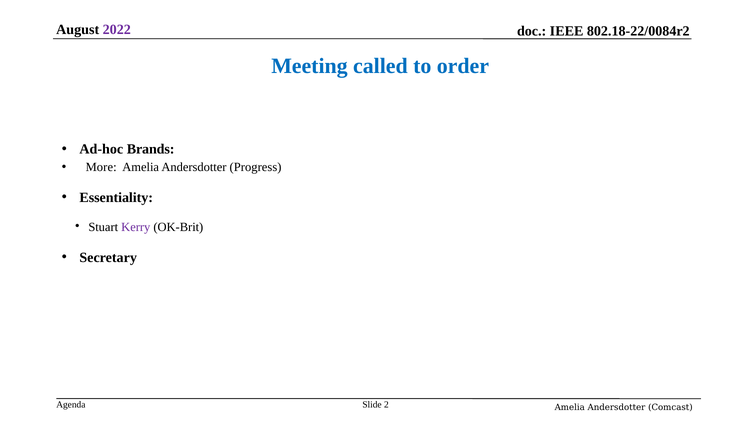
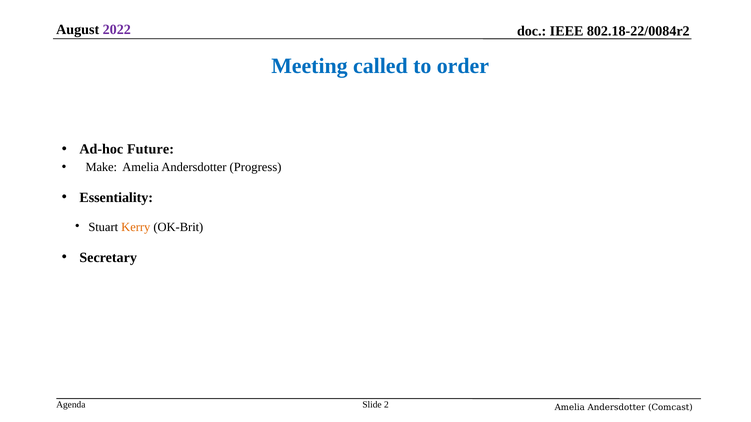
Brands: Brands -> Future (150, 149)
More: More -> Make (101, 167)
Kerry colour: purple -> orange (136, 228)
